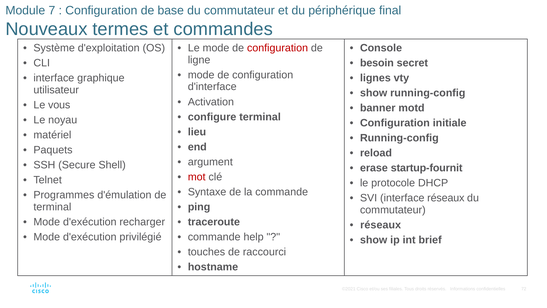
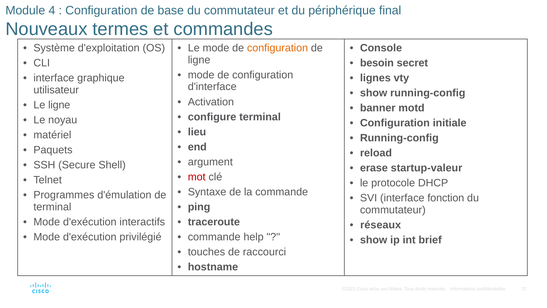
7: 7 -> 4 (52, 11)
configuration colour: red -> orange (278, 48)
Le vous: vous -> ligne (59, 105)
startup-fournit: startup-fournit -> startup-valeur (427, 168)
interface réseaux: réseaux -> fonction (446, 198)
recharger: recharger -> interactifs (142, 222)
